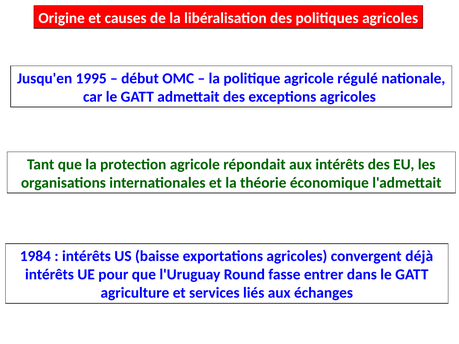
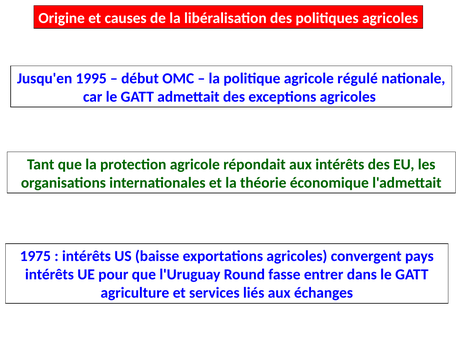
1984: 1984 -> 1975 (35, 256)
déjà: déjà -> pays (419, 256)
